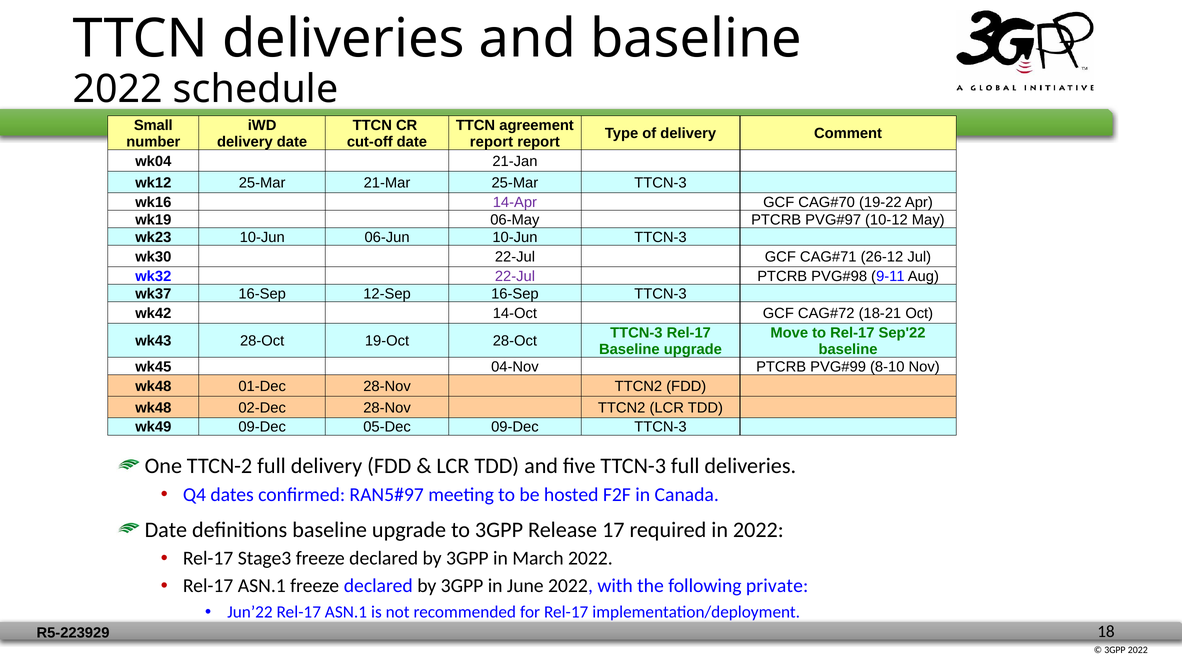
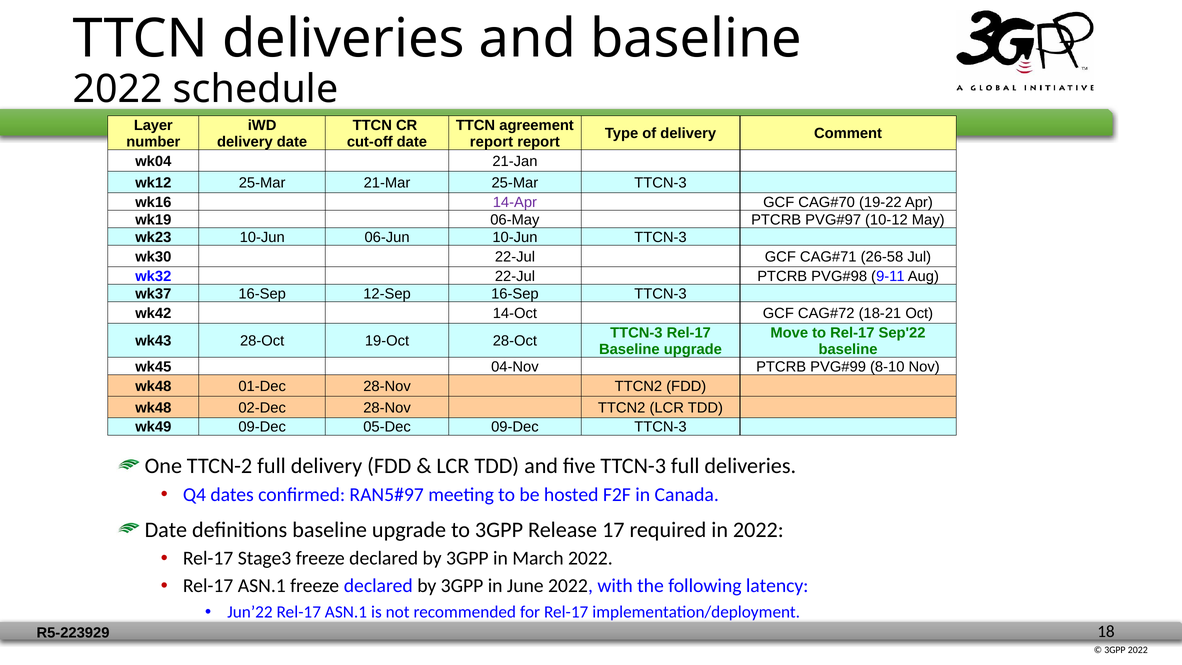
Small: Small -> Layer (153, 125)
26-12: 26-12 -> 26-58 (882, 257)
22-Jul colour: purple -> black (515, 276)
private: private -> latency (777, 586)
